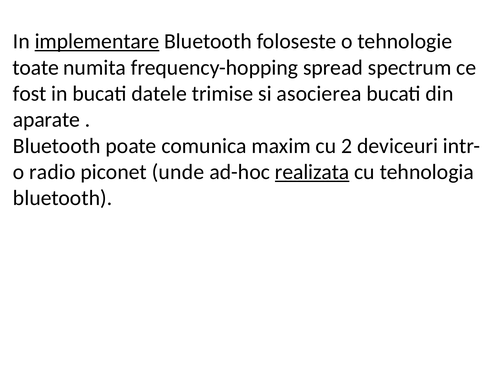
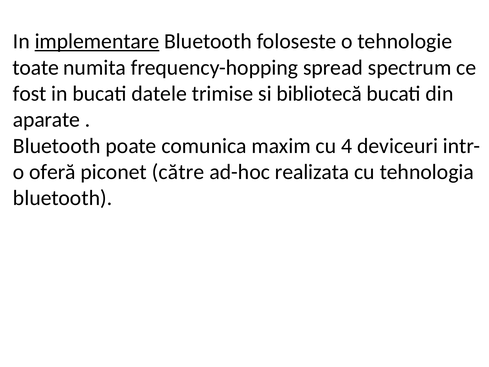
asocierea: asocierea -> bibliotecă (319, 94)
2: 2 -> 4 (347, 146)
radio: radio -> oferă (53, 172)
unde: unde -> către (178, 172)
realizata underline: present -> none (312, 172)
